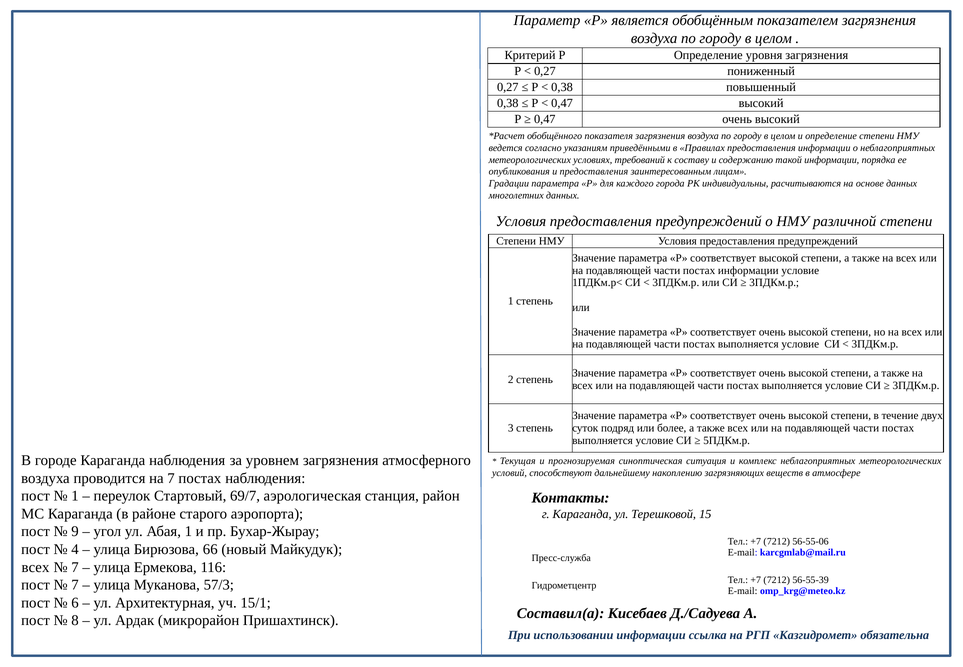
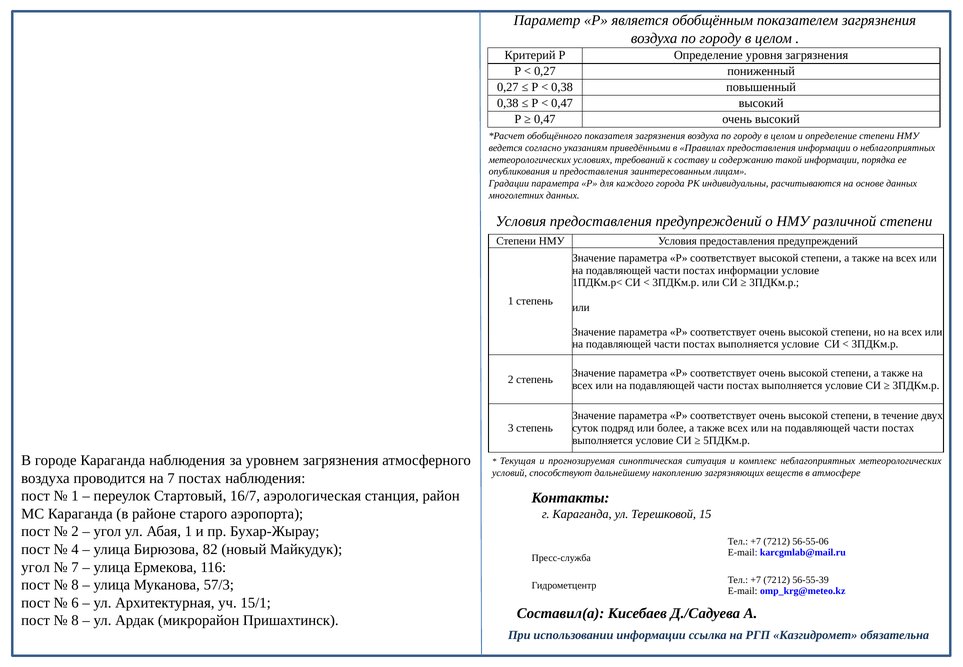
69/7: 69/7 -> 16/7 (245, 496)
9: 9 -> 2 (75, 531)
66: 66 -> 82 (210, 549)
всех: всех -> угол (36, 567)
7: 7 -> 8 (75, 585)
